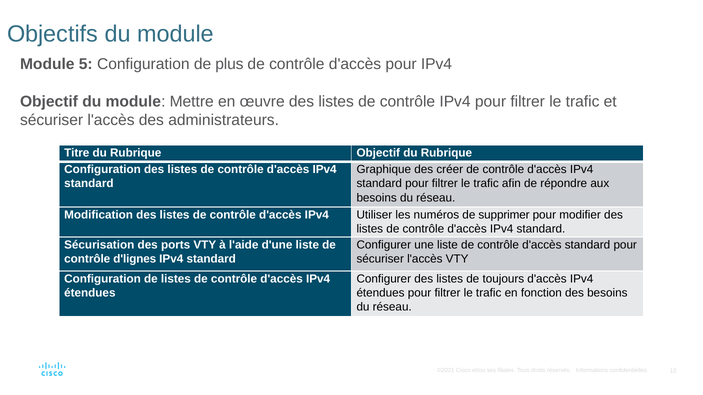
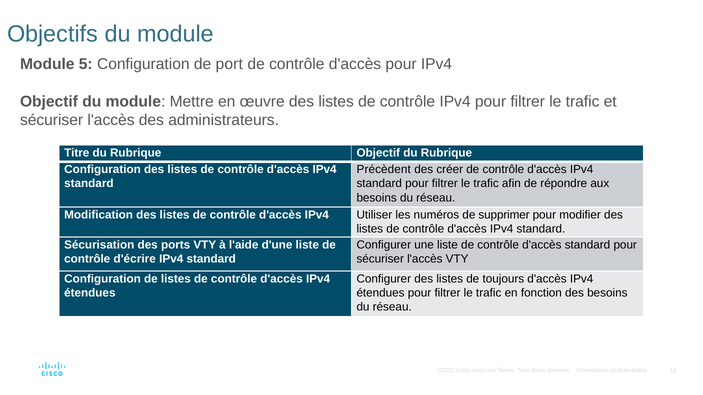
plus: plus -> port (229, 64)
Graphique: Graphique -> Précèdent (384, 170)
d'lignes: d'lignes -> d'écrire (135, 259)
